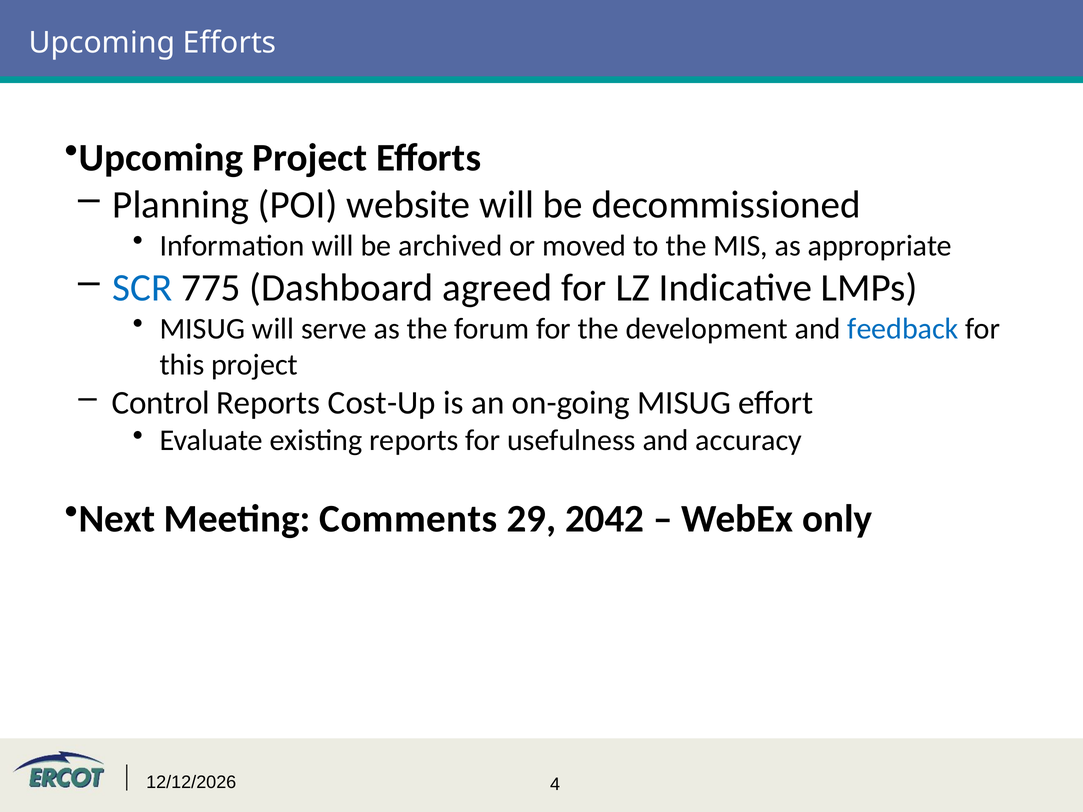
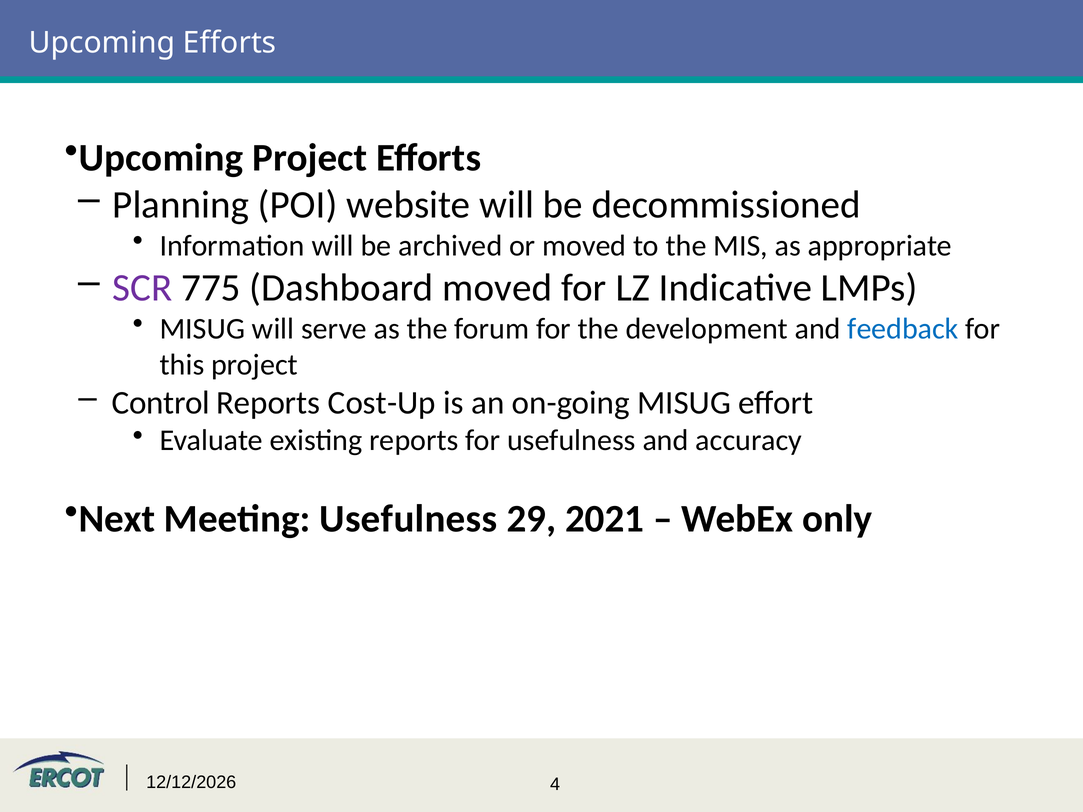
SCR colour: blue -> purple (142, 288)
Dashboard agreed: agreed -> moved (497, 288)
Meeting Comments: Comments -> Usefulness (408, 519)
2042: 2042 -> 2021 (605, 519)
